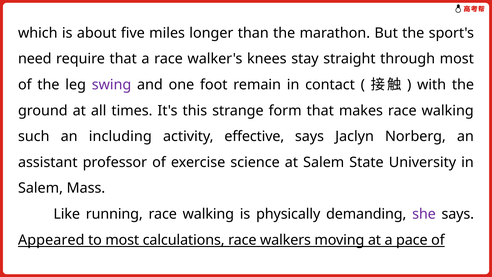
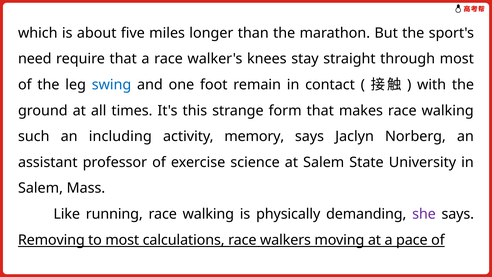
swing colour: purple -> blue (112, 85)
effective: effective -> memory (254, 136)
Appeared: Appeared -> Removing (51, 240)
